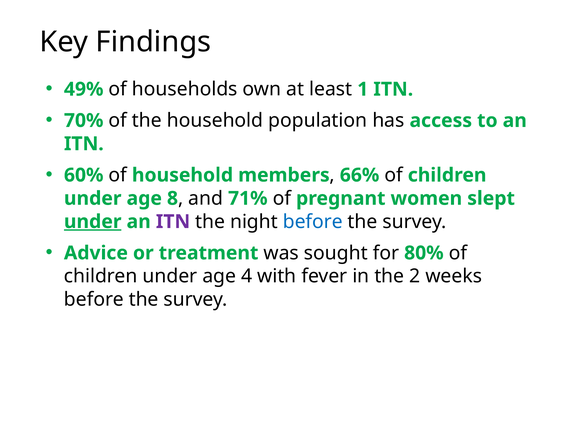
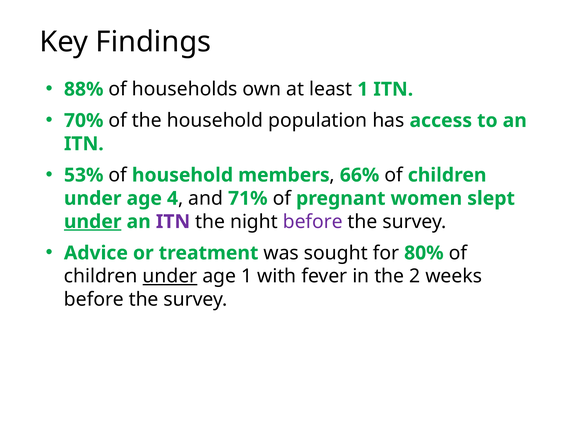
49%: 49% -> 88% (84, 89)
60%: 60% -> 53% (84, 175)
8: 8 -> 4 (172, 198)
before colour: blue -> purple (313, 222)
under underline: none -> present (170, 276)
age 4: 4 -> 1 (247, 276)
